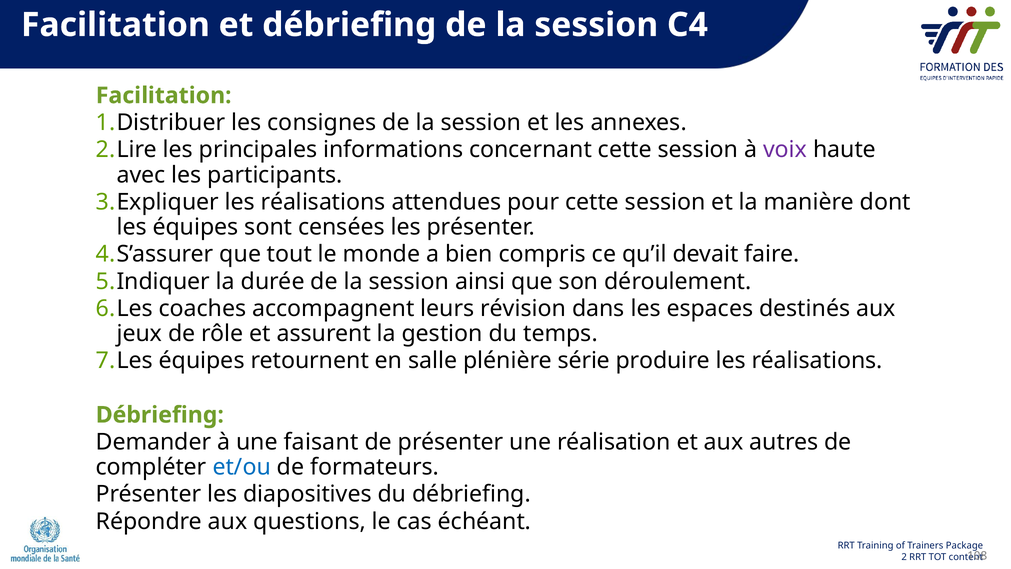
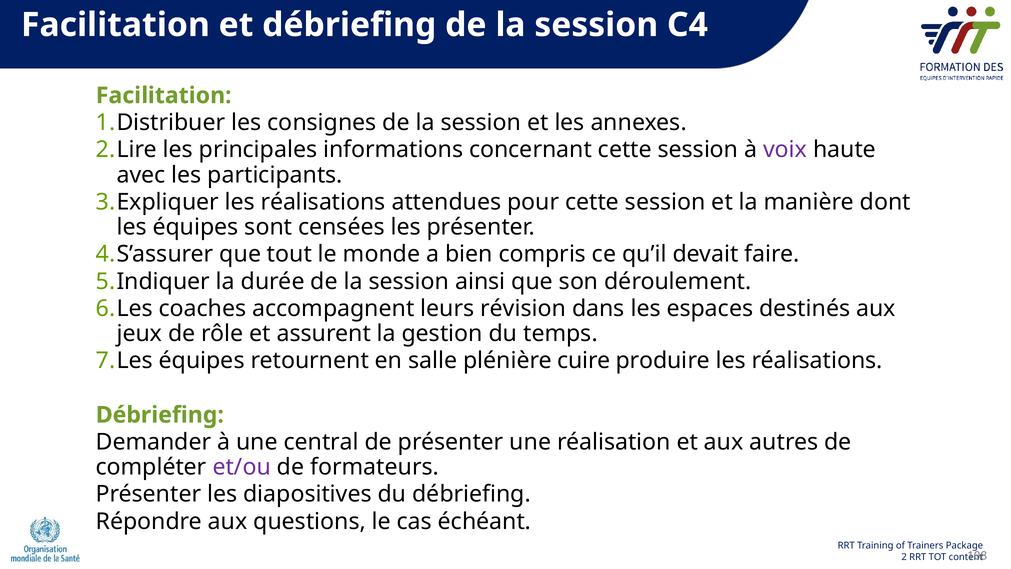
série: série -> cuire (584, 360)
faisant: faisant -> central (321, 442)
et/ou colour: blue -> purple (242, 467)
